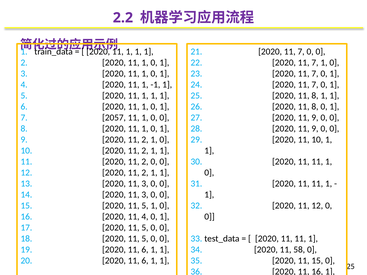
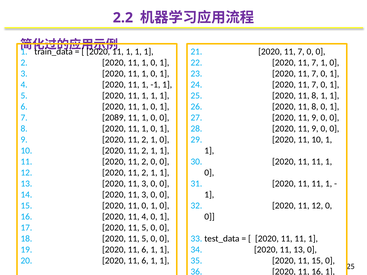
2057: 2057 -> 2089 (114, 118)
15 2020 11 5: 5 -> 0 (145, 206)
11 58: 58 -> 13 (299, 250)
